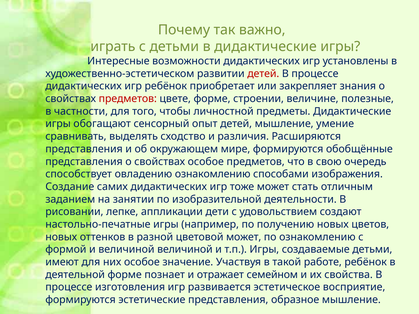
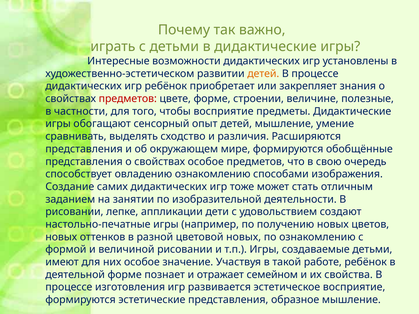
детей colour: red -> orange (263, 74)
чтобы личностной: личностной -> восприятие (224, 111)
цветовой может: может -> новых (244, 237)
величиной величиной: величиной -> рисовании (185, 250)
